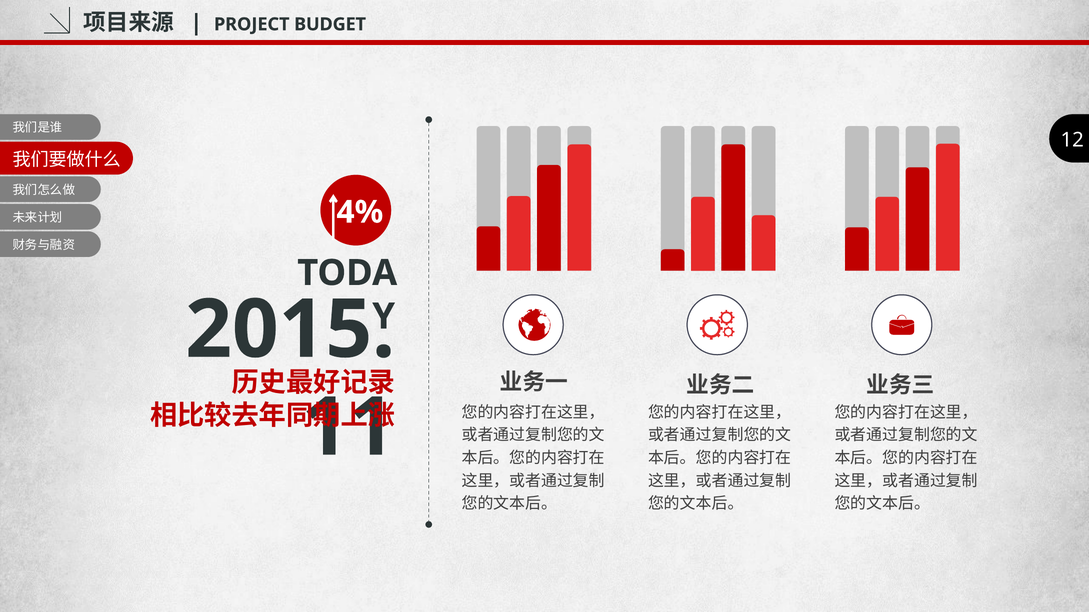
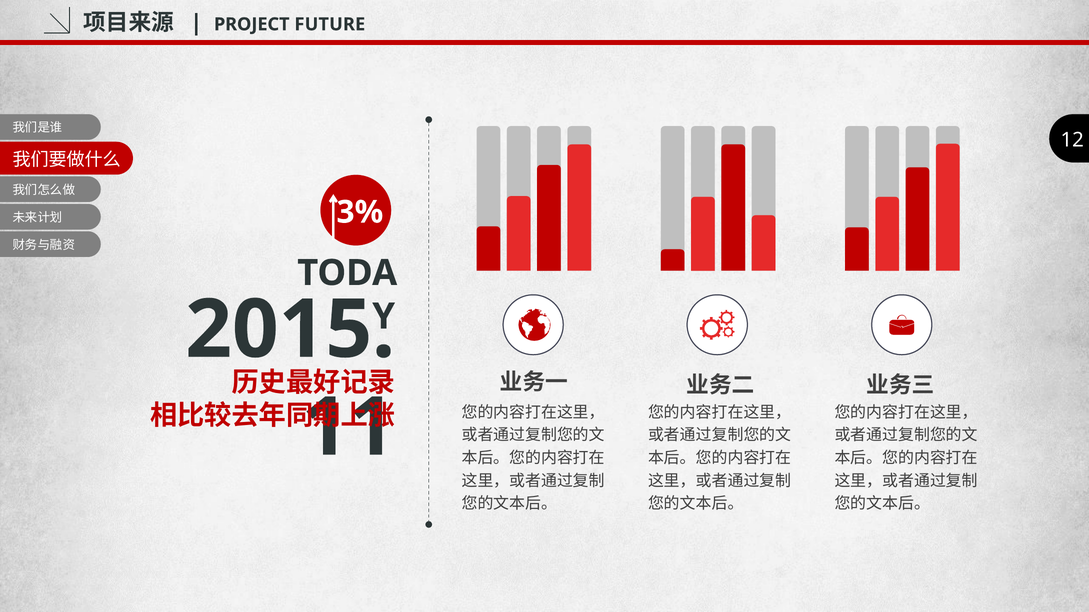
BUDGET: BUDGET -> FUTURE (330, 24)
4%: 4% -> 3% (360, 212)
